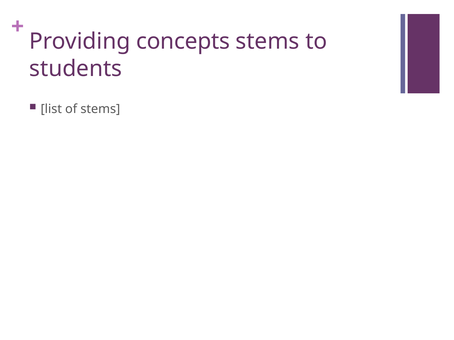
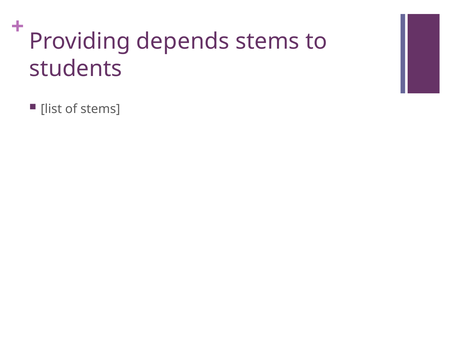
concepts: concepts -> depends (183, 42)
